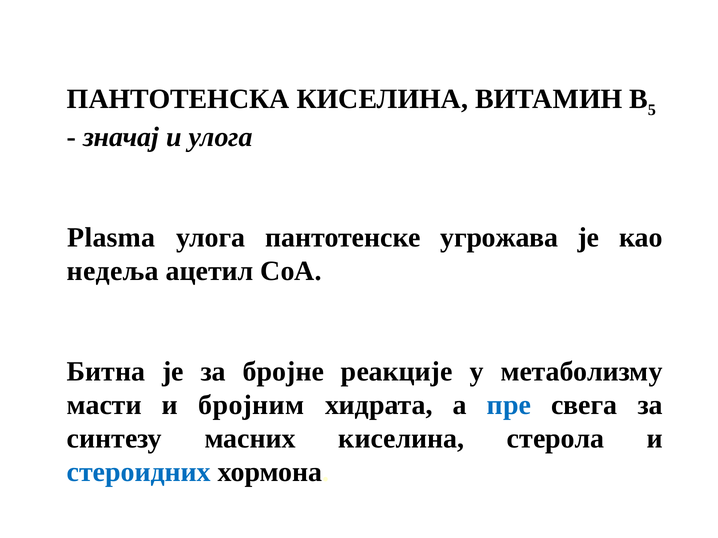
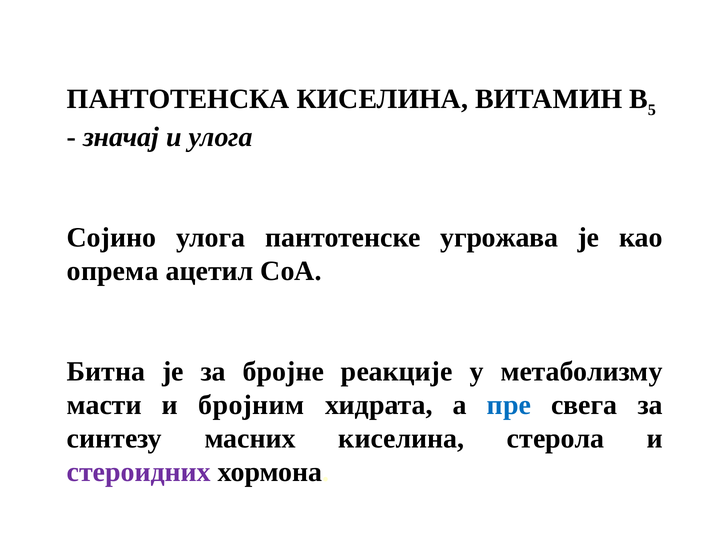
Plasma: Plasma -> Сојино (112, 238)
недеља: недеља -> опрема (113, 272)
стероидних colour: blue -> purple (139, 473)
